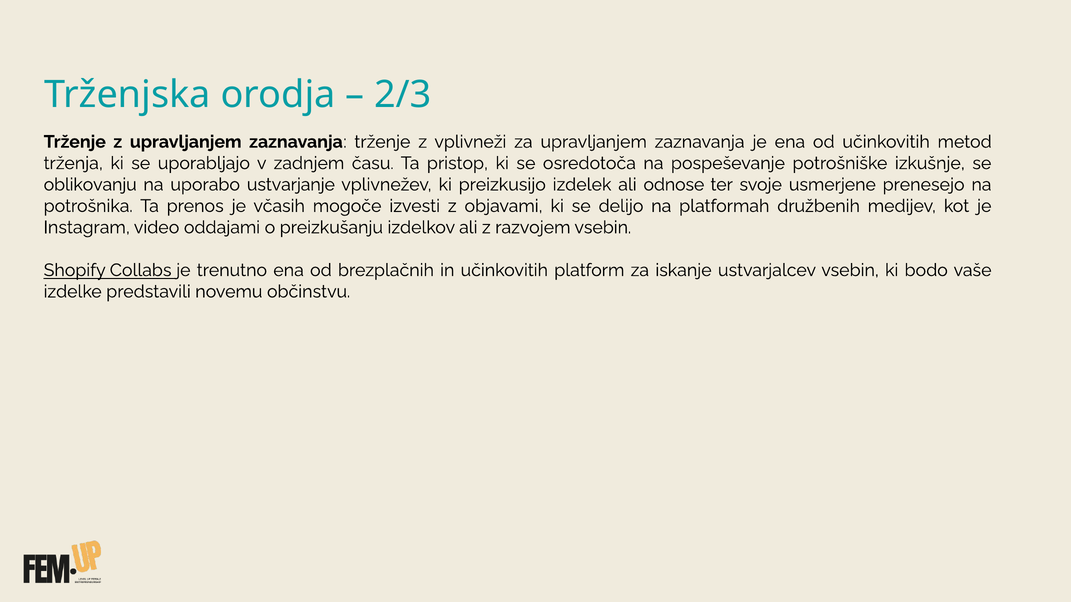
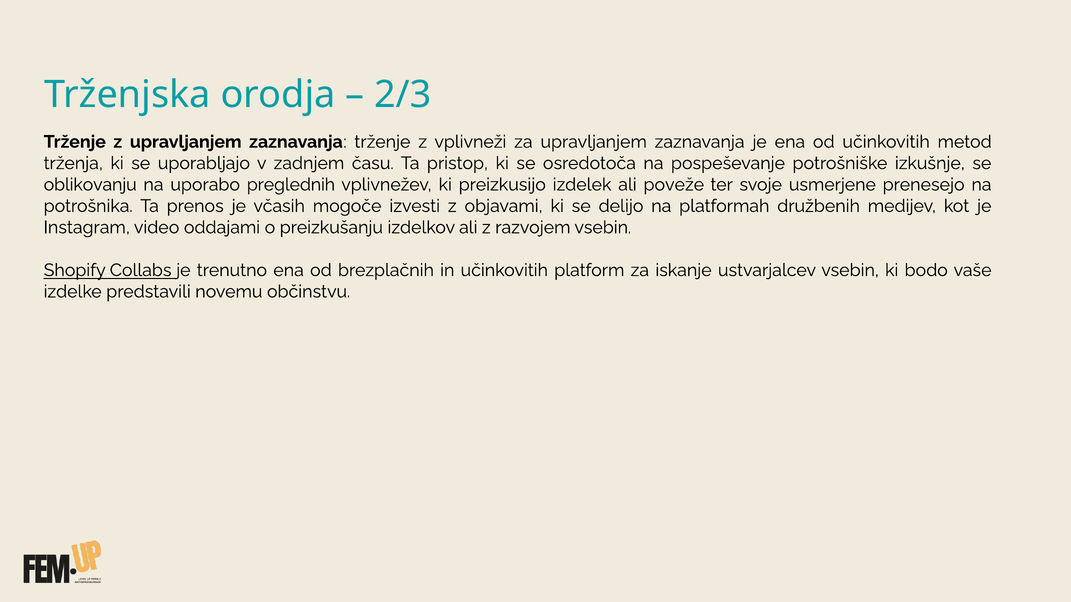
ustvarjanje: ustvarjanje -> preglednih (291, 185)
odnose: odnose -> poveže (674, 185)
